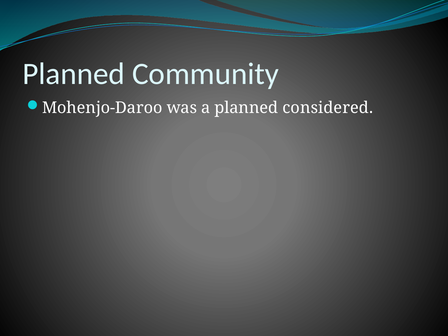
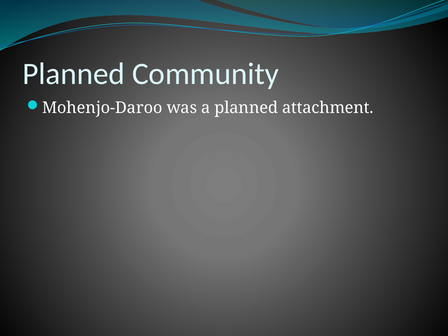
considered: considered -> attachment (328, 108)
